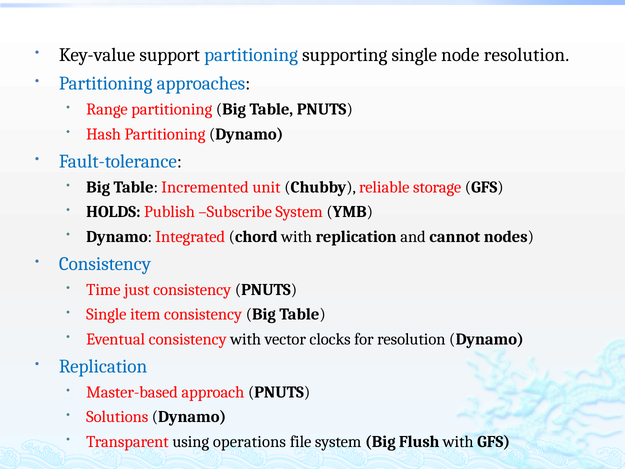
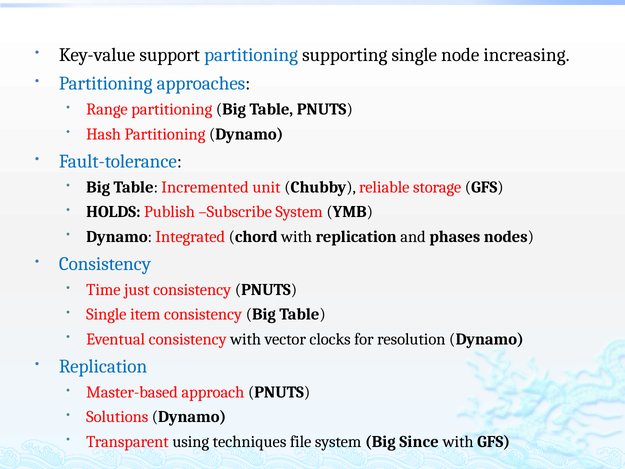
node resolution: resolution -> increasing (527, 55)
cannot: cannot -> phases (455, 237)
operations: operations -> techniques (250, 441)
Flush: Flush -> Since (419, 441)
